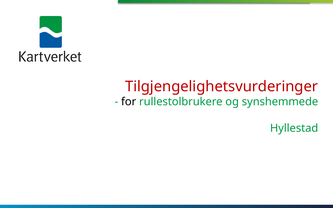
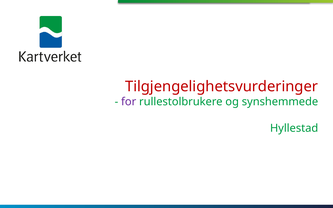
for colour: black -> purple (129, 102)
